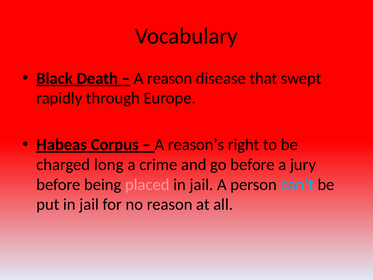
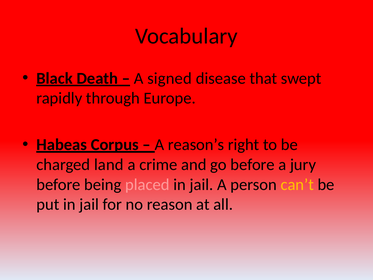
A reason: reason -> signed (170, 78)
long: long -> land (109, 164)
can’t colour: light blue -> yellow (297, 184)
